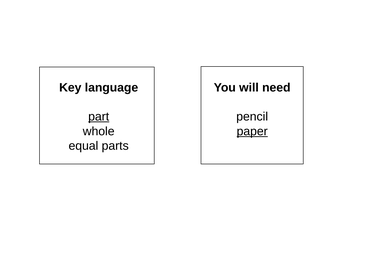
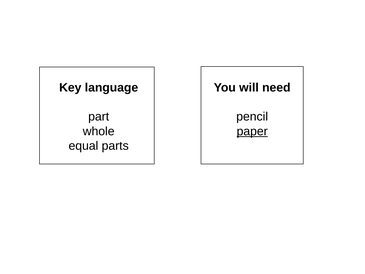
part underline: present -> none (99, 117)
